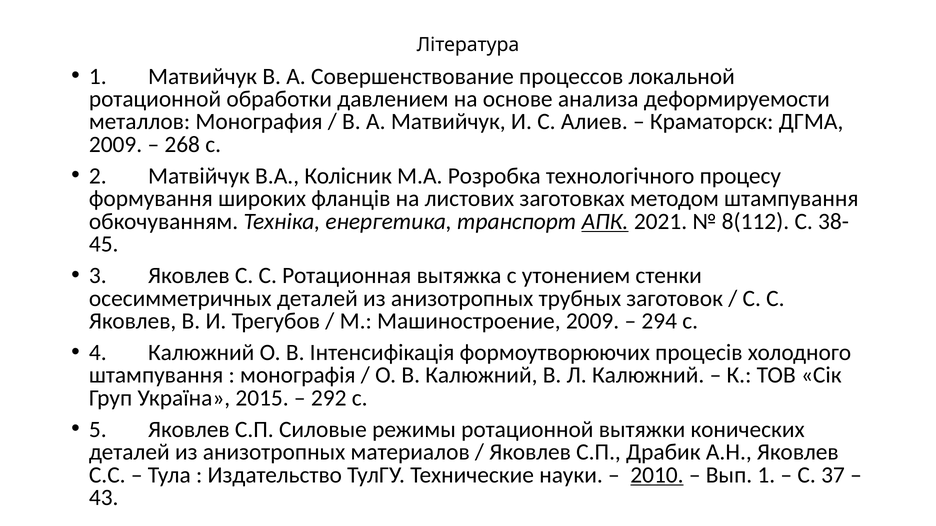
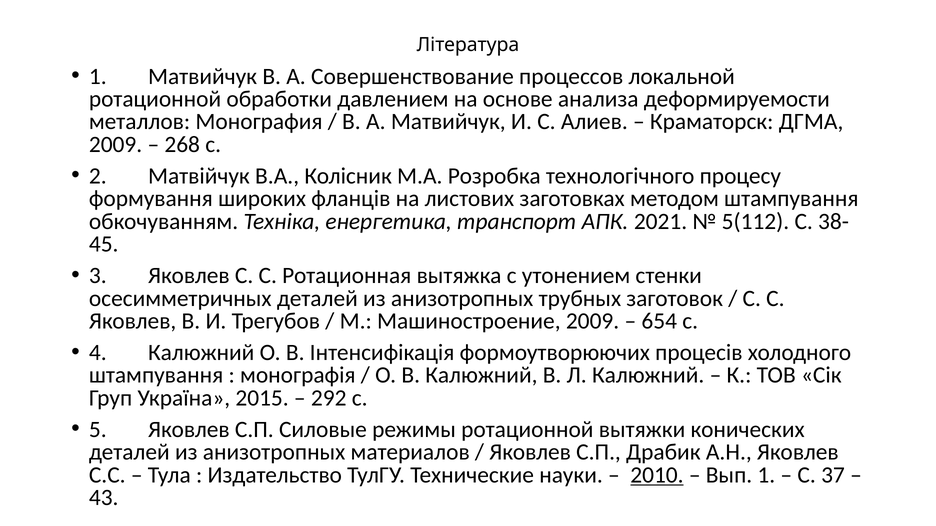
АПК underline: present -> none (605, 222)
8(112: 8(112 -> 5(112 (755, 222)
294: 294 -> 654 (659, 321)
